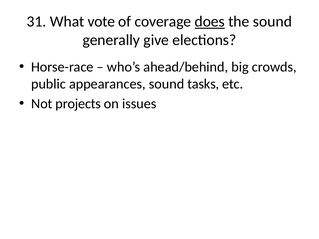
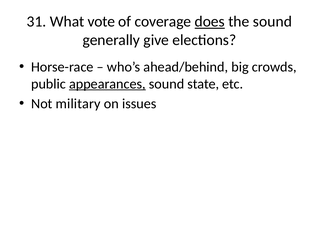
appearances underline: none -> present (107, 84)
tasks: tasks -> state (203, 84)
projects: projects -> military (78, 104)
